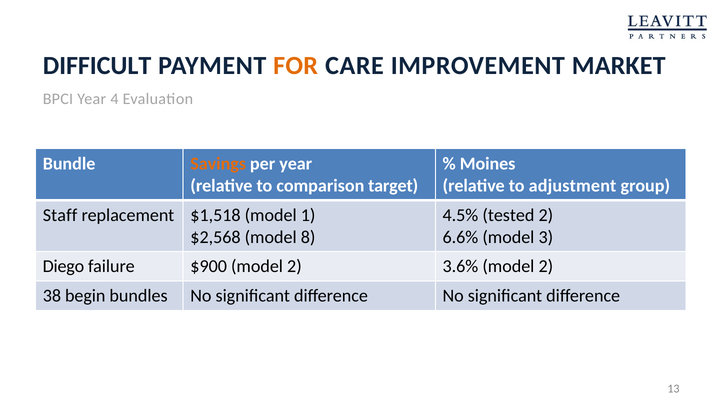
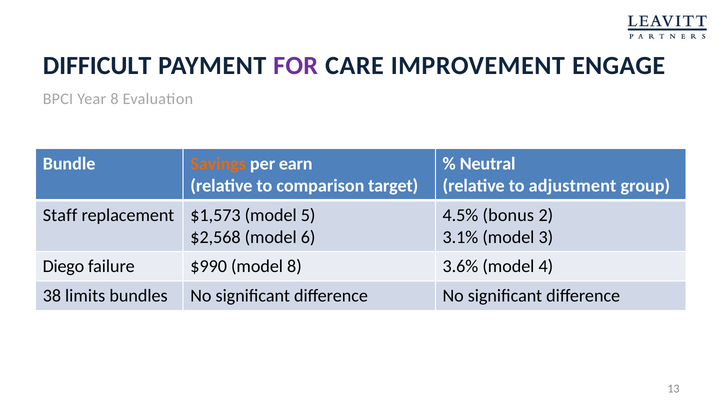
FOR colour: orange -> purple (296, 65)
MARKET: MARKET -> ENGAGE (619, 65)
Year 4: 4 -> 8 (114, 99)
per year: year -> earn (296, 164)
Moines: Moines -> Neutral (488, 164)
$1,518: $1,518 -> $1,573 (215, 215)
1: 1 -> 5 (308, 215)
tested: tested -> bonus (508, 215)
8: 8 -> 6 (308, 237)
6.6%: 6.6% -> 3.1% (460, 237)
$900: $900 -> $990 (209, 266)
2: 2 -> 8 (294, 266)
3.6% model 2: 2 -> 4 (546, 266)
begin: begin -> limits (85, 296)
